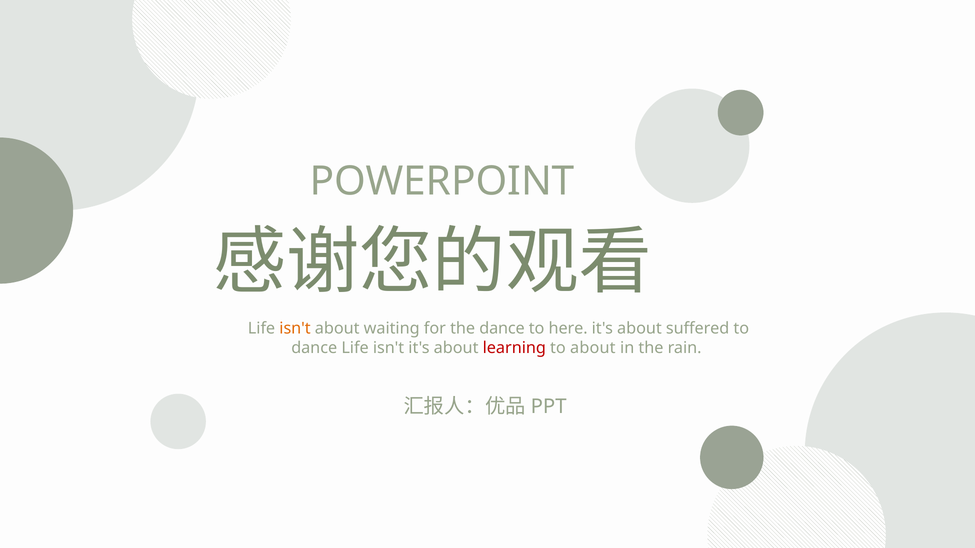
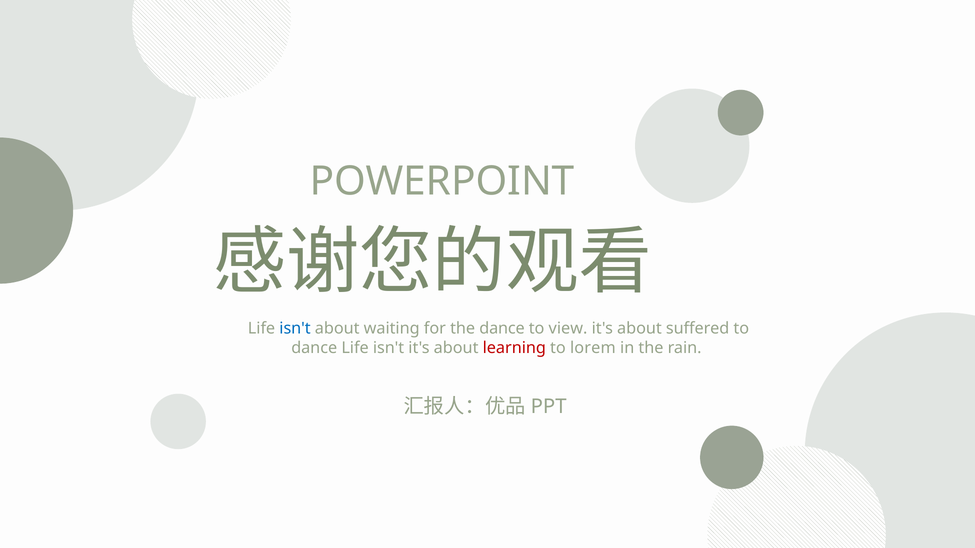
isn't colour: orange -> blue (295, 329)
here: here -> view (568, 329)
to about: about -> lorem (593, 348)
